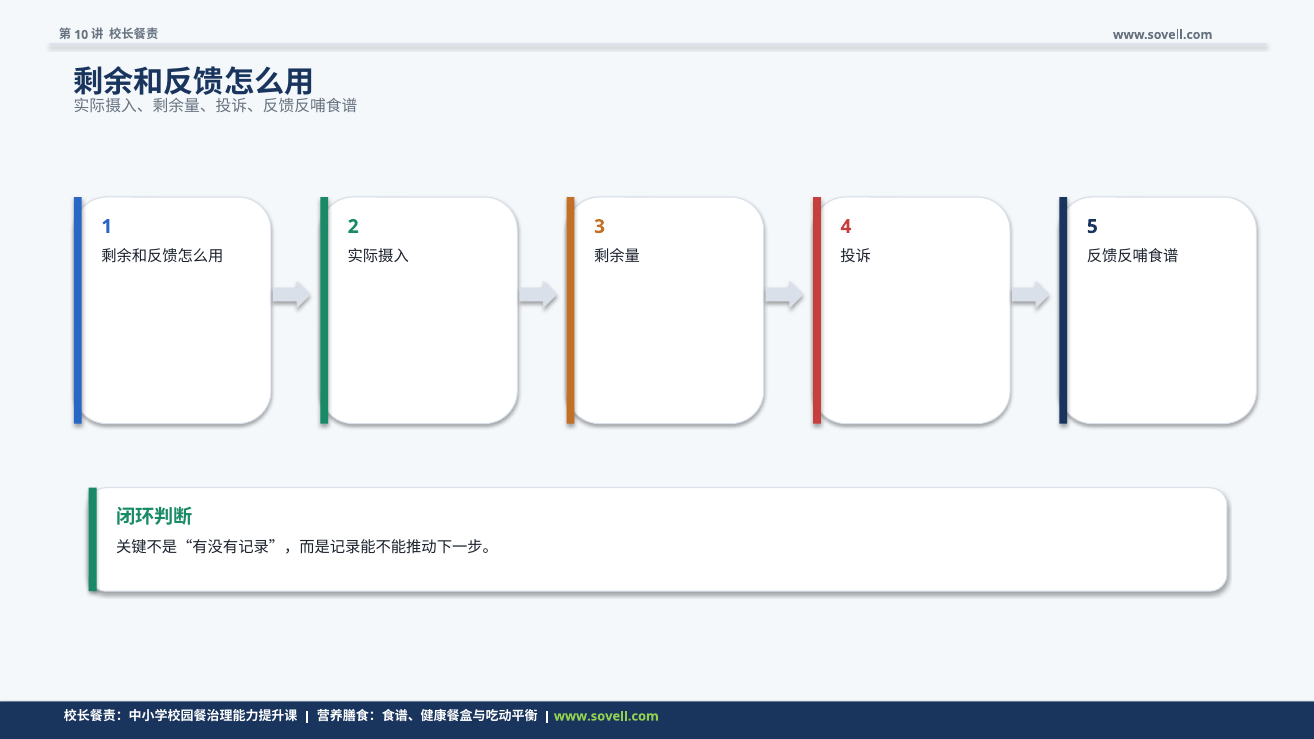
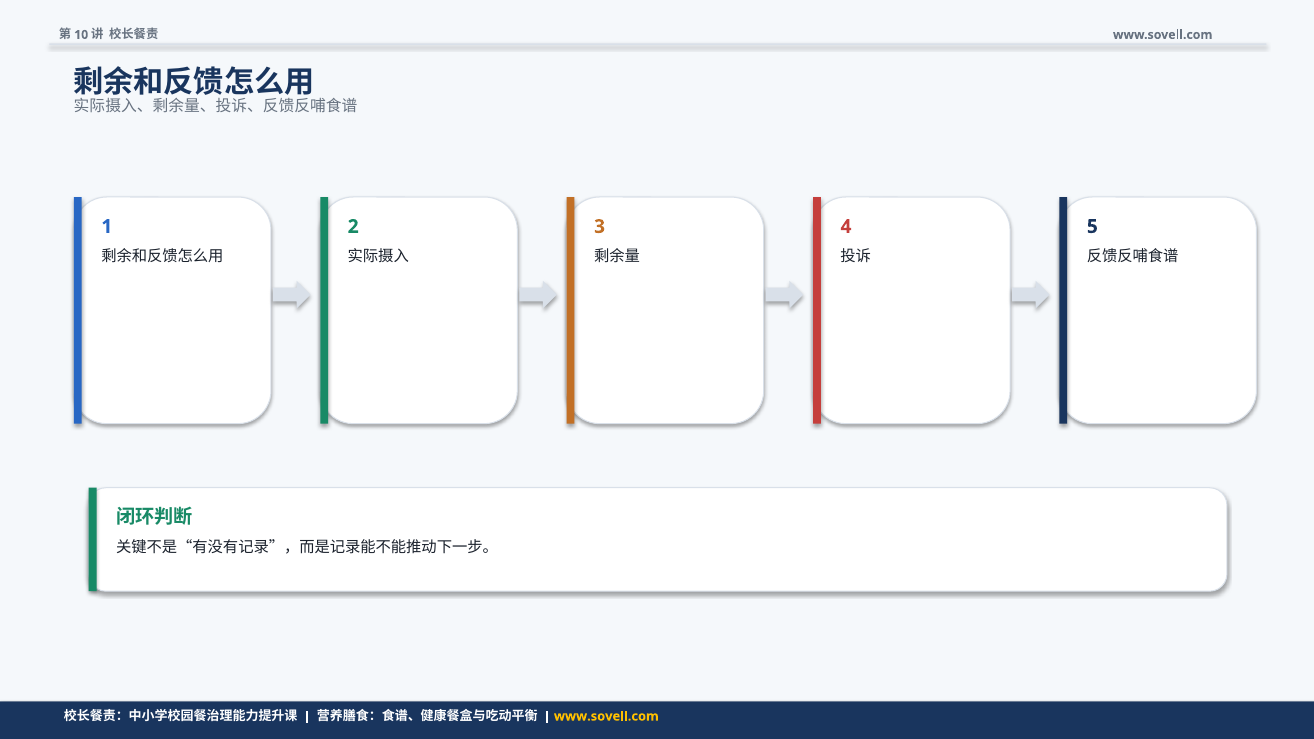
www.sovell.com colour: light green -> yellow (606, 716)
